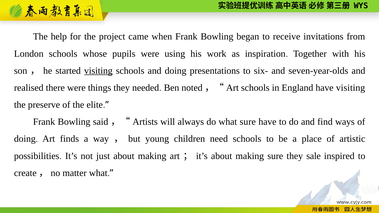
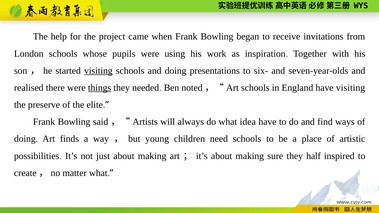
things underline: none -> present (100, 88)
what sure: sure -> idea (248, 122)
sale: sale -> half (314, 156)
